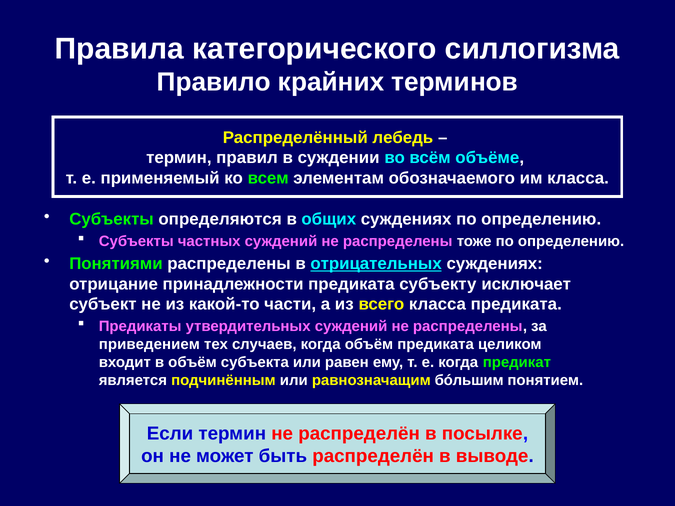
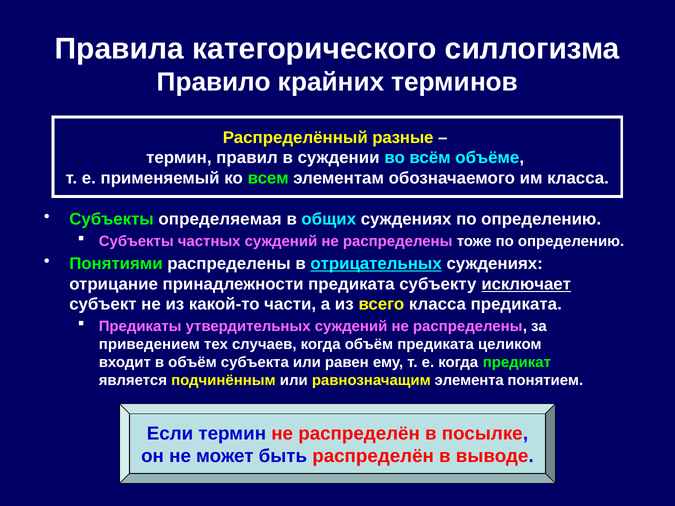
лебедь: лебедь -> разные (403, 138)
определяются: определяются -> определяемая (220, 219)
исключает underline: none -> present (526, 284)
бóльшим: бóльшим -> элемента (469, 380)
